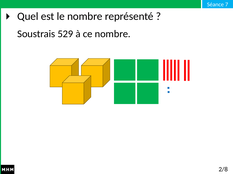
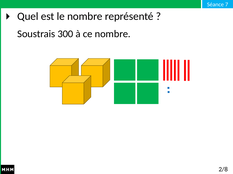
529: 529 -> 300 (65, 34)
